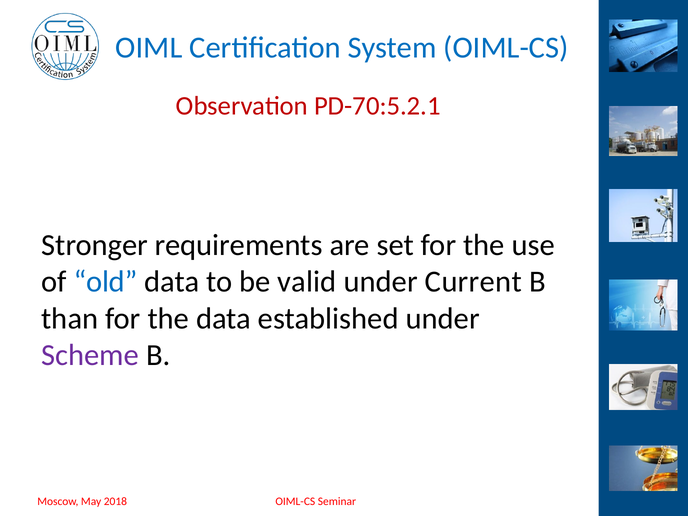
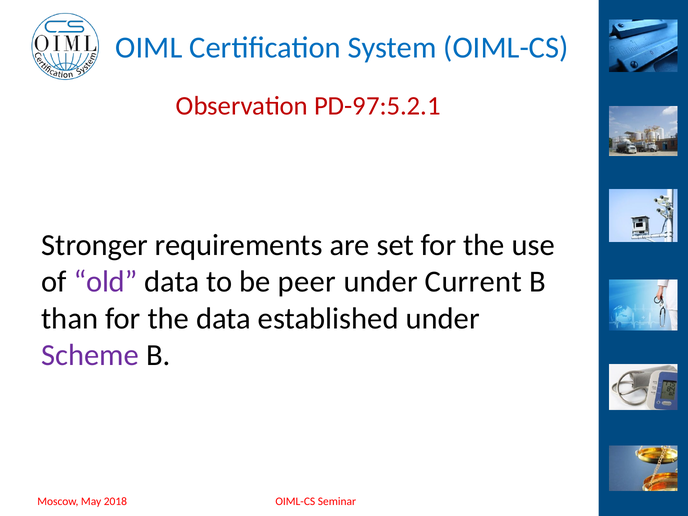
PD-70:5.2.1: PD-70:5.2.1 -> PD-97:5.2.1 (377, 106)
old colour: blue -> purple (106, 282)
valid: valid -> peer (307, 282)
